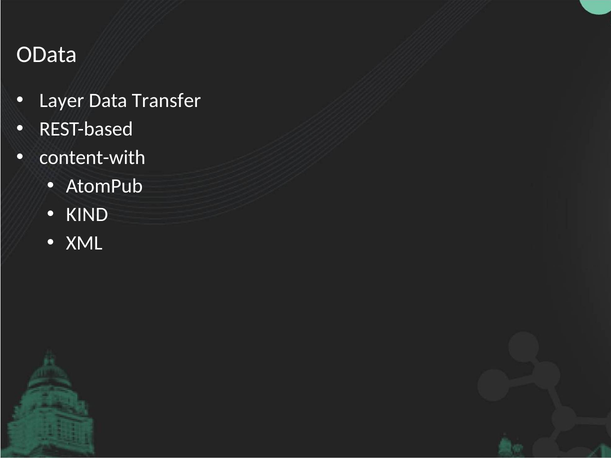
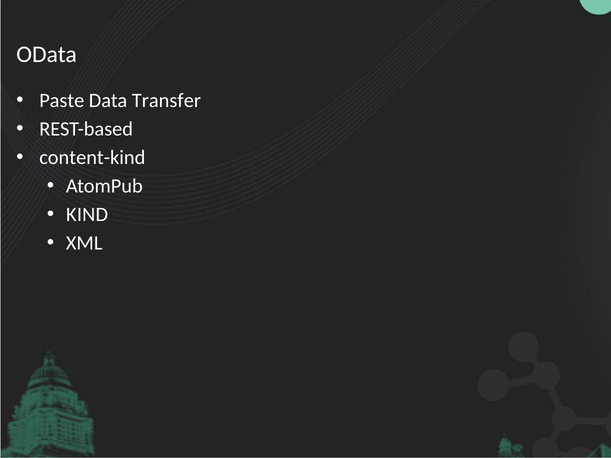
Layer: Layer -> Paste (62, 101)
content-with: content-with -> content-kind (92, 158)
